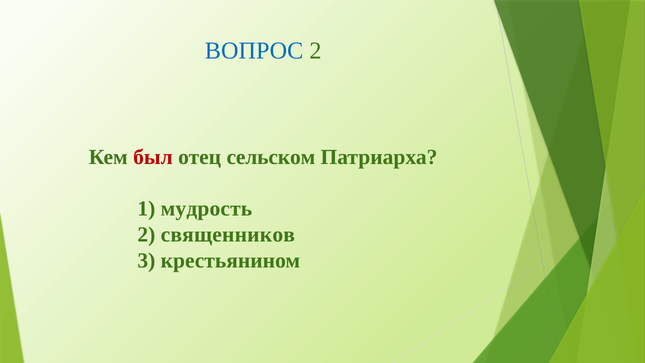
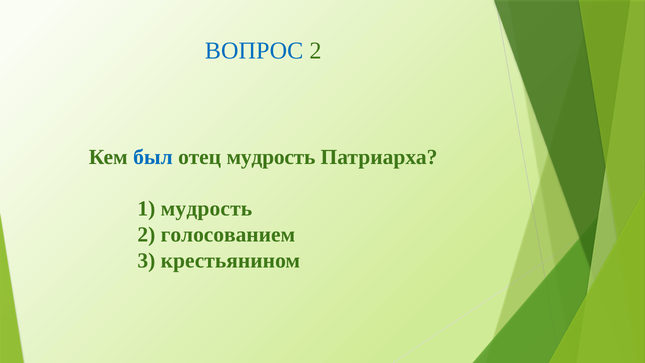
был colour: red -> blue (153, 157)
отец сельском: сельском -> мудрость (271, 157)
священников: священников -> голосованием (228, 234)
